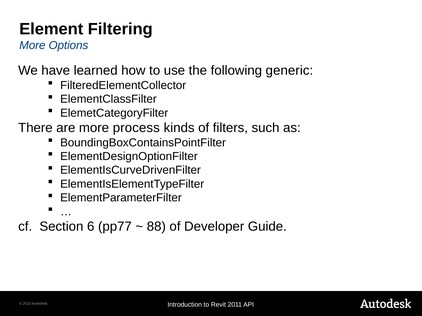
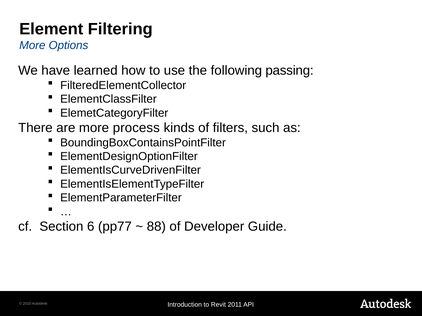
generic: generic -> passing (290, 71)
